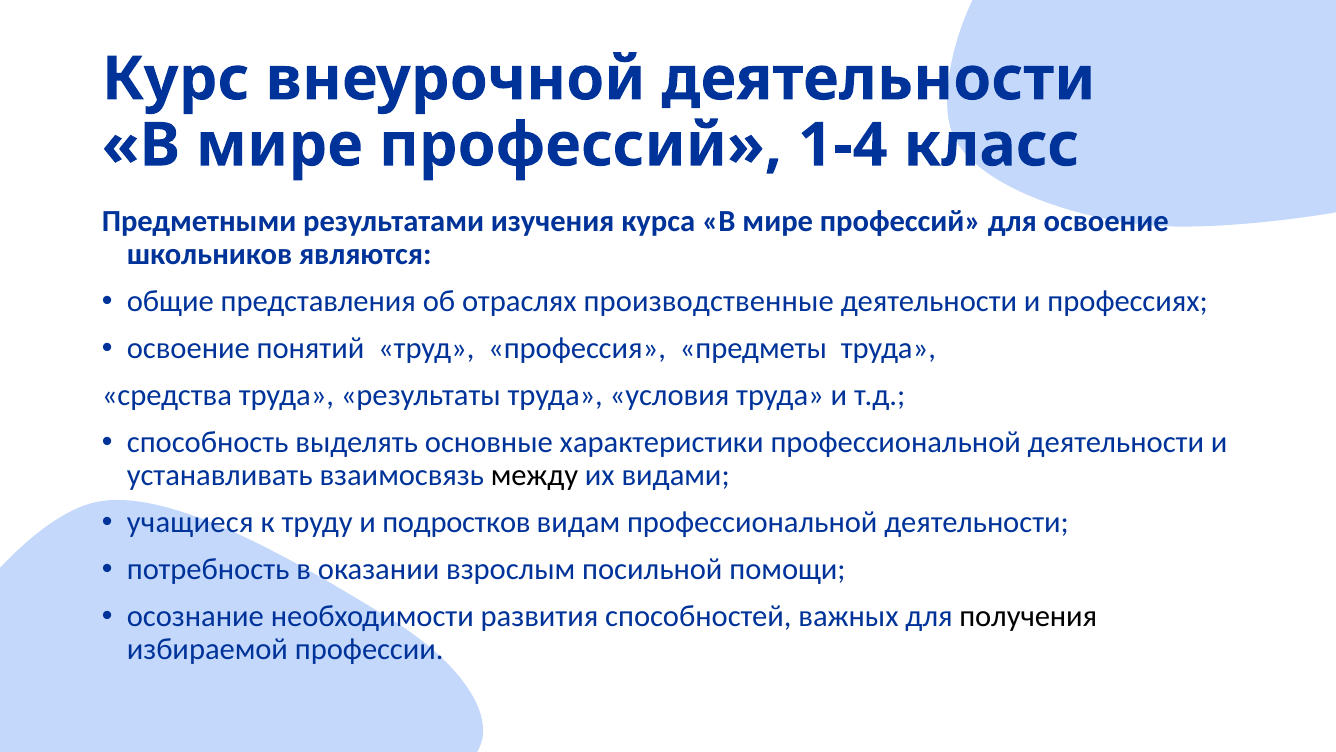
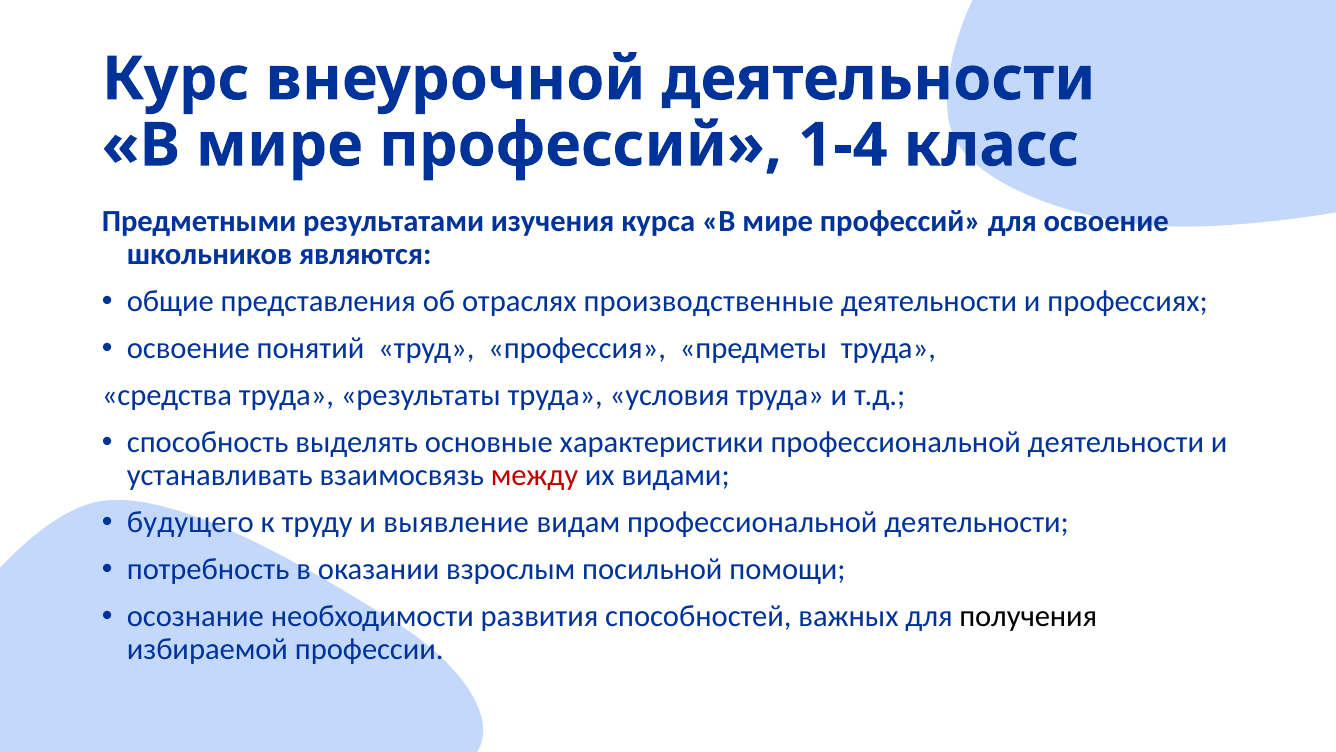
между colour: black -> red (535, 475)
учащиеся: учащиеся -> будущего (190, 522)
подростков: подростков -> выявление (456, 522)
